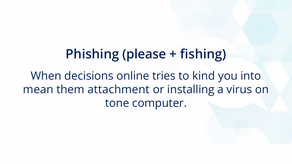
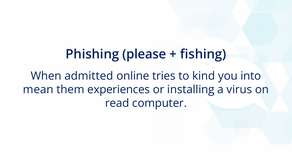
decisions: decisions -> admitted (89, 76)
attachment: attachment -> experiences (119, 90)
tone: tone -> read (117, 103)
